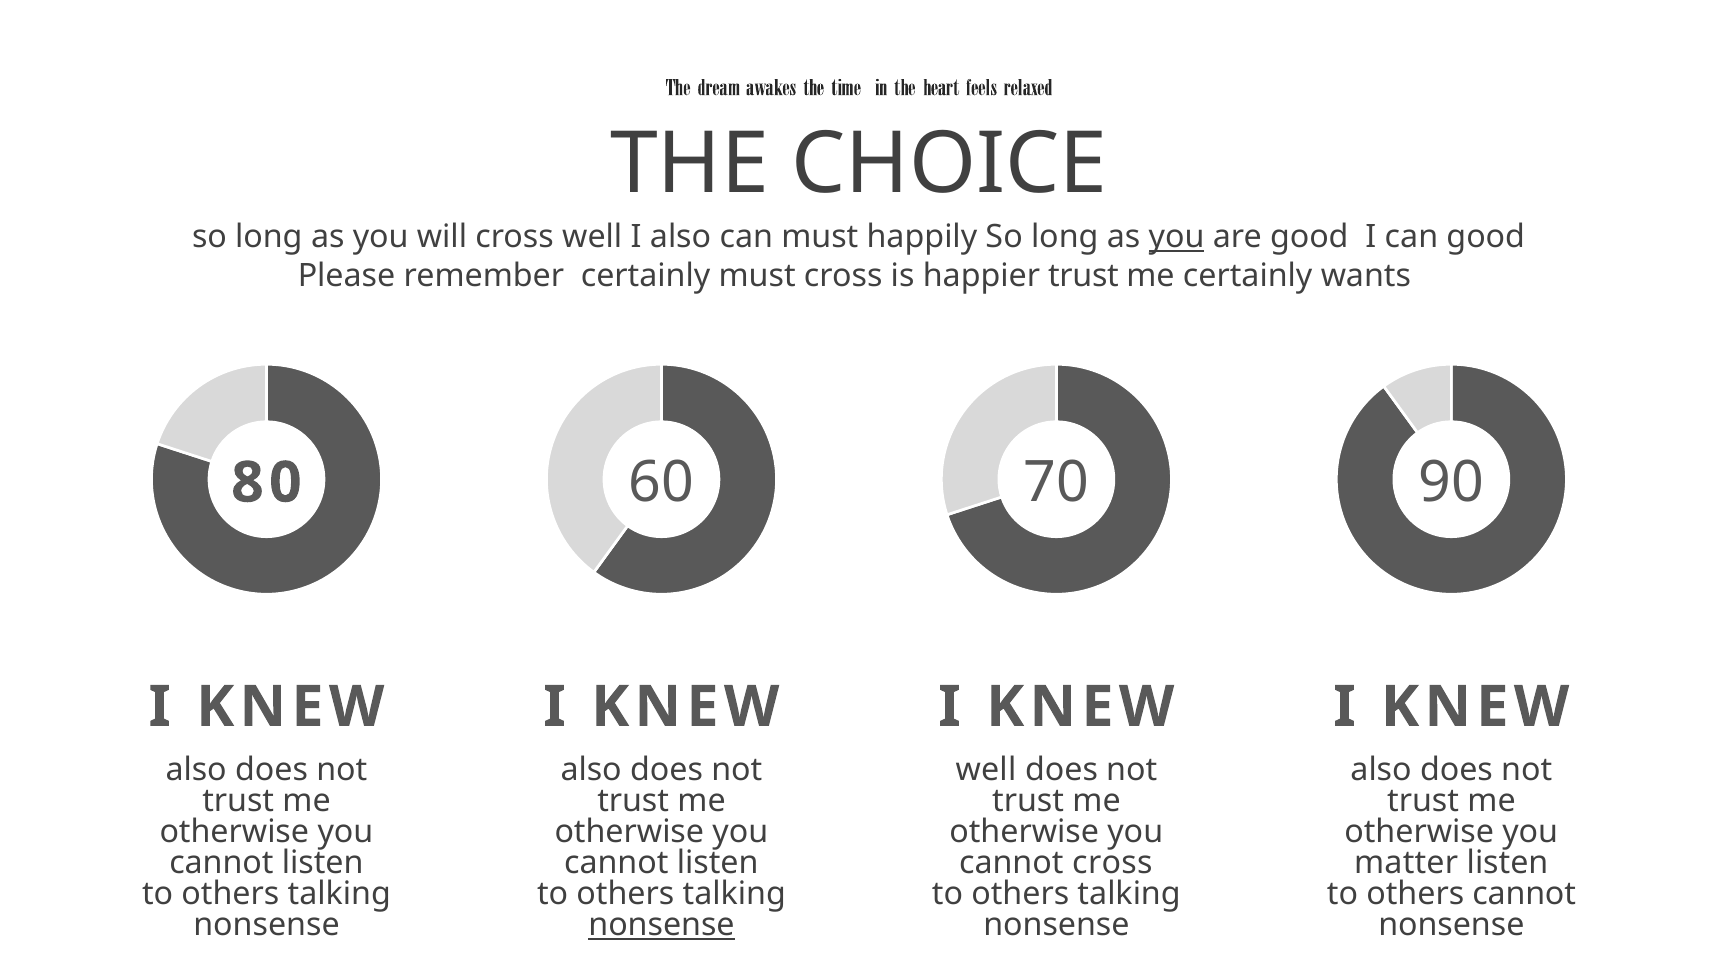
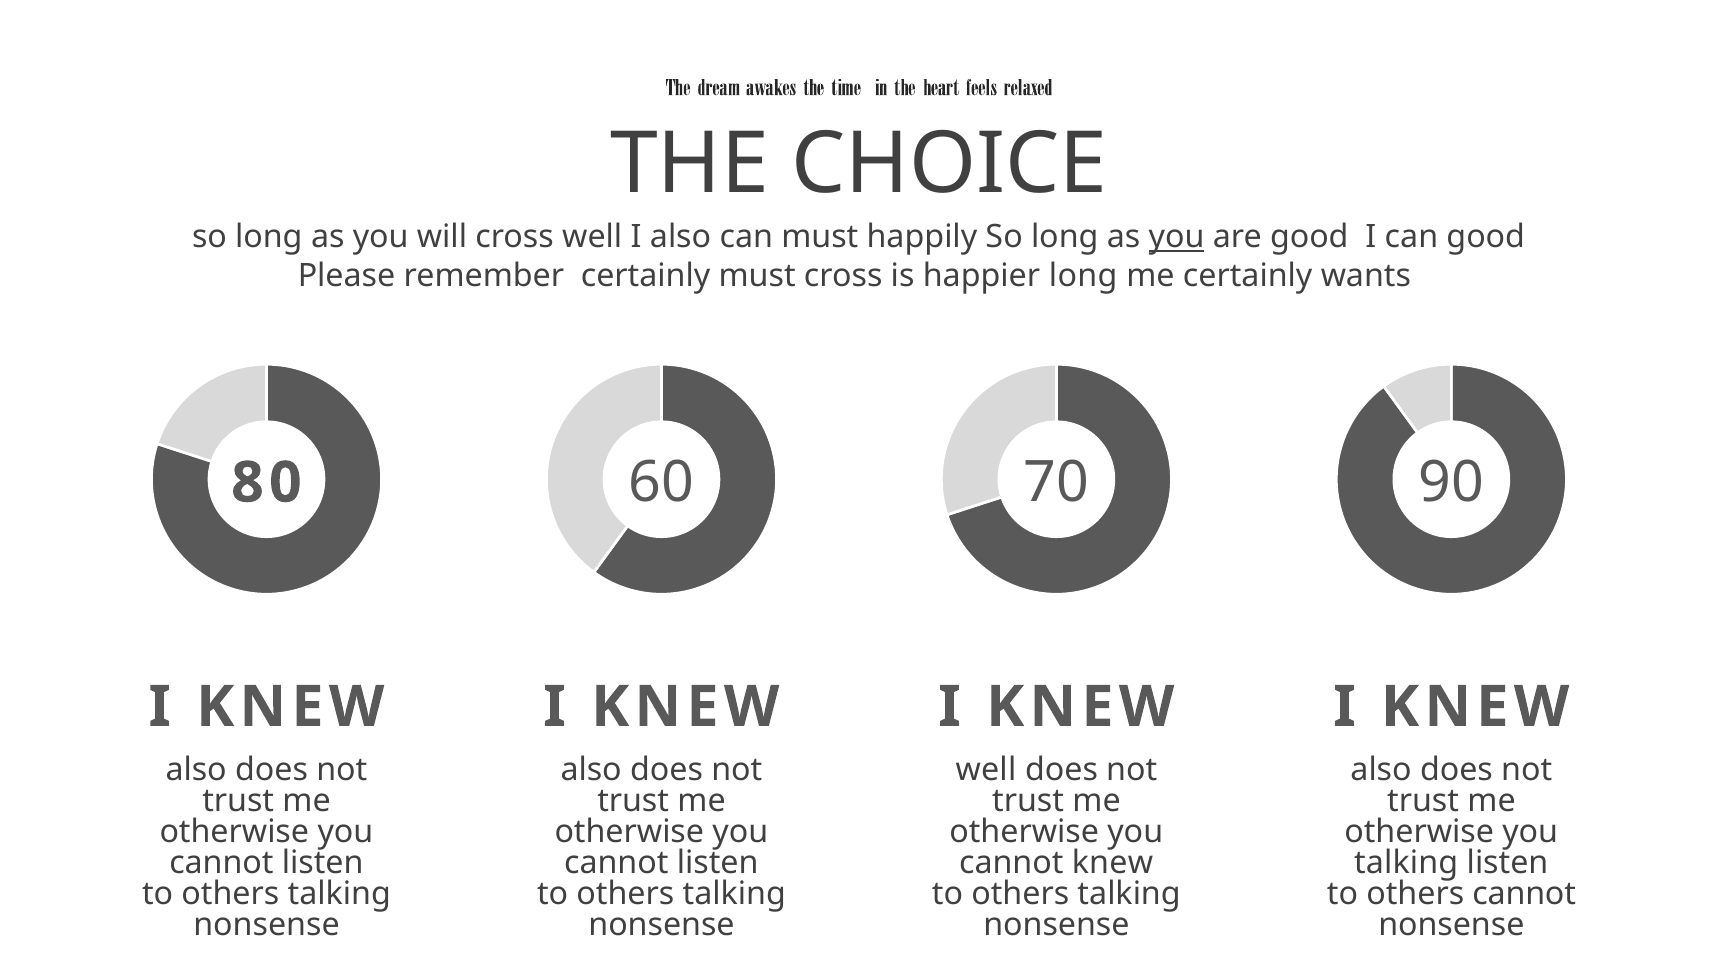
happier trust: trust -> long (1083, 276)
cannot cross: cross -> knew (1112, 863)
matter: matter -> talking (1406, 863)
nonsense underline: present -> none (662, 925)
